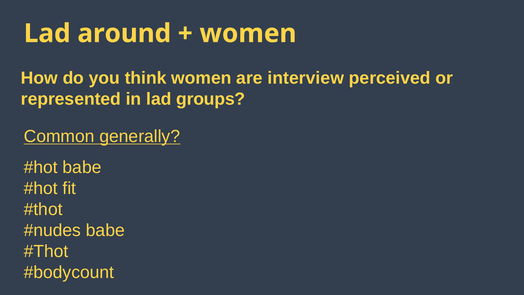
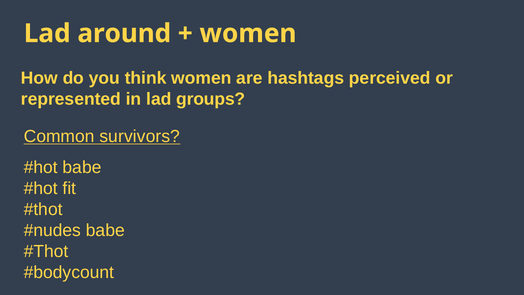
interview: interview -> hashtags (306, 78)
generally: generally -> survivors (140, 136)
